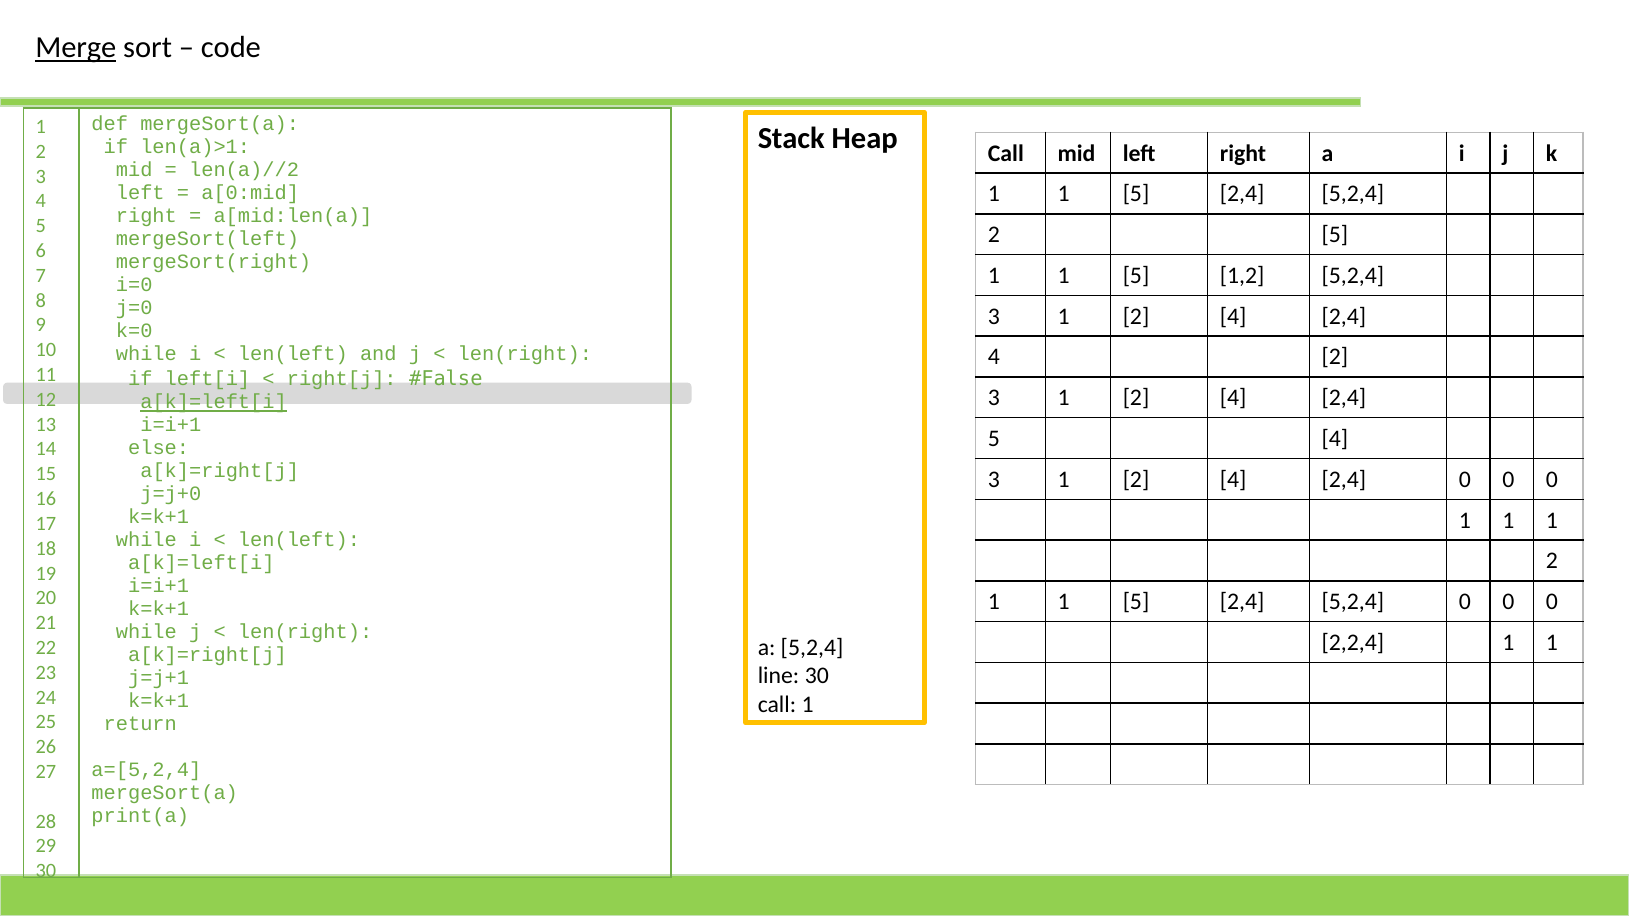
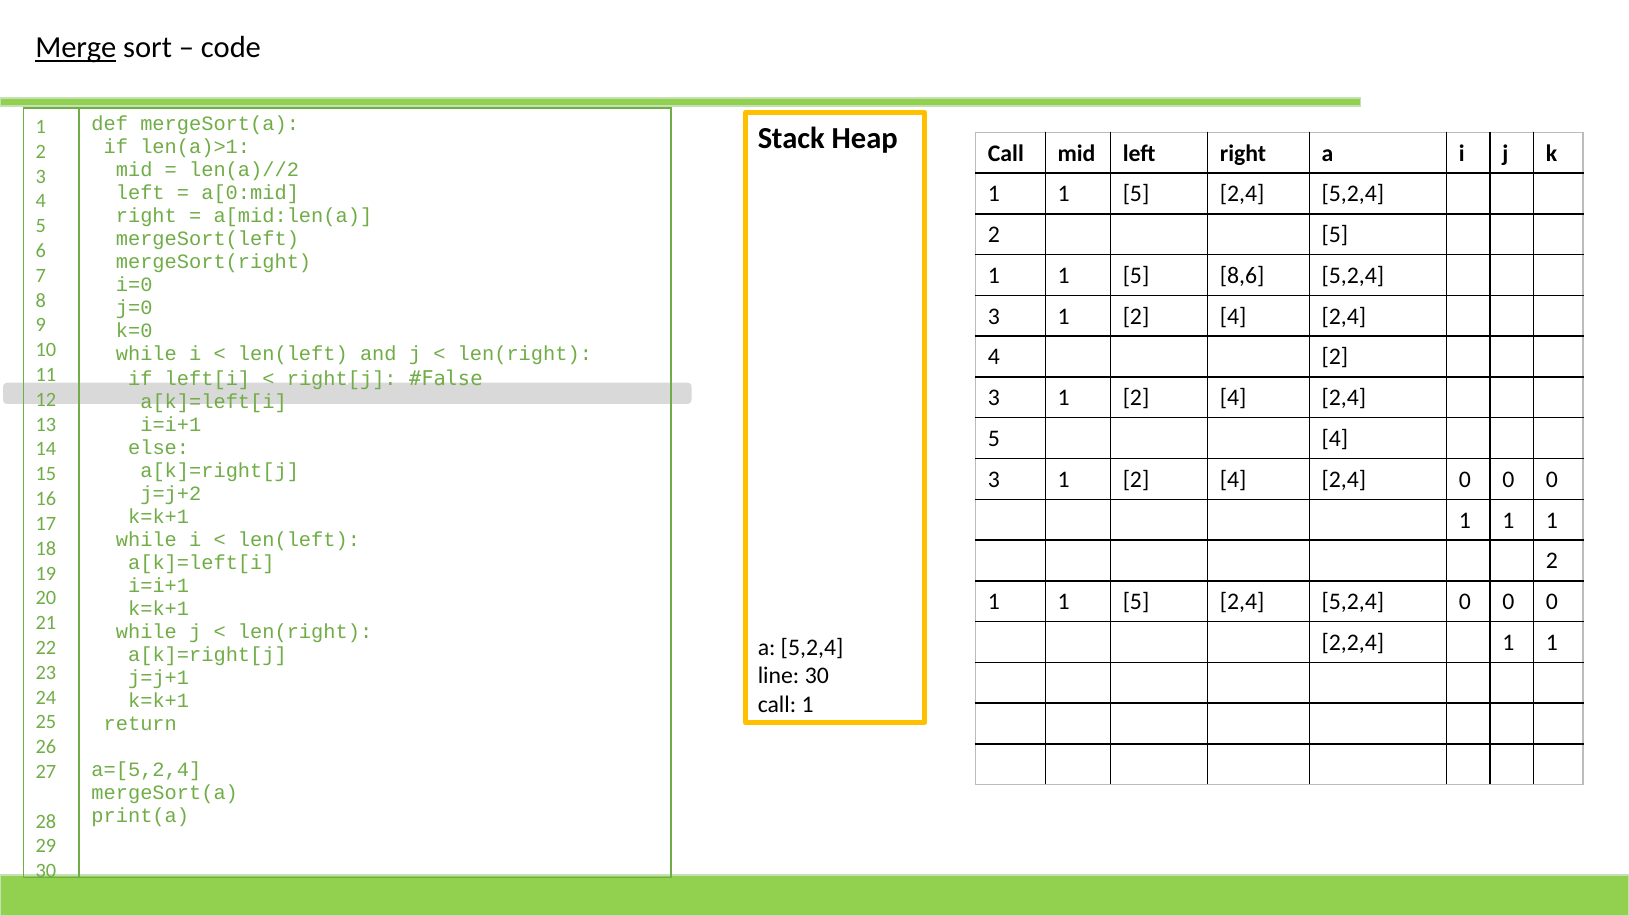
1,2: 1,2 -> 8,6 (1242, 276)
a[k]=left[i underline: present -> none (214, 402)
j=j+0: j=j+0 -> j=j+2 (171, 494)
